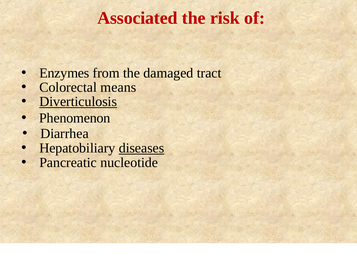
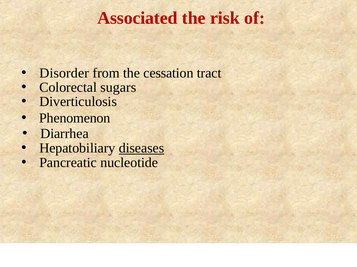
Enzymes: Enzymes -> Disorder (64, 73)
damaged: damaged -> cessation (168, 73)
means: means -> sugars (118, 88)
Diverticulosis underline: present -> none (78, 102)
